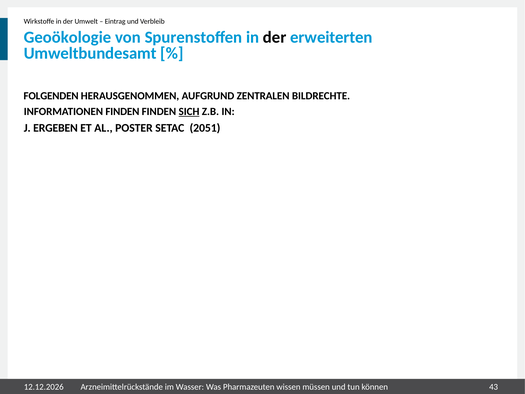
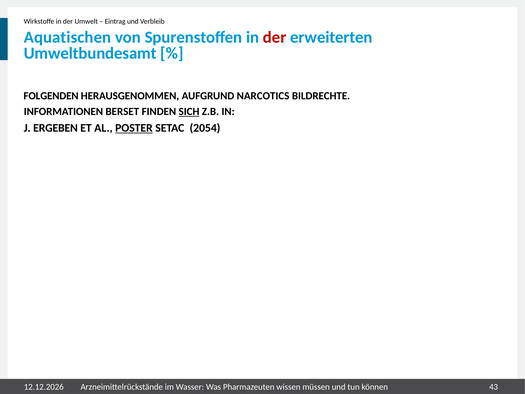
Geoökologie: Geoökologie -> Aquatischen (68, 37)
der colour: black -> red (275, 37)
ZENTRALEN: ZENTRALEN -> NARCOTICS (263, 96)
INFORMATIONEN FINDEN: FINDEN -> BERSET (122, 111)
POSTER underline: none -> present (134, 128)
2051: 2051 -> 2054 (205, 128)
